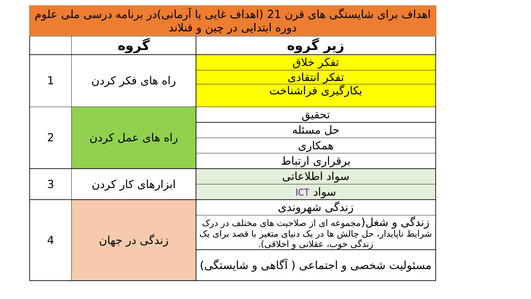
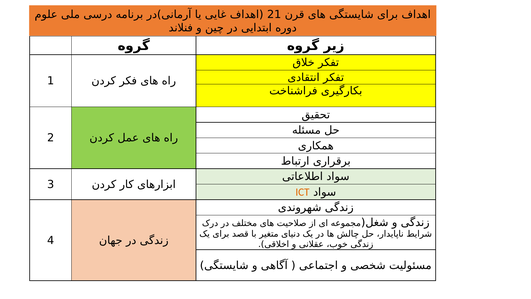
ICT colour: purple -> orange (302, 192)
